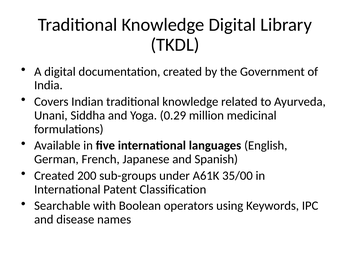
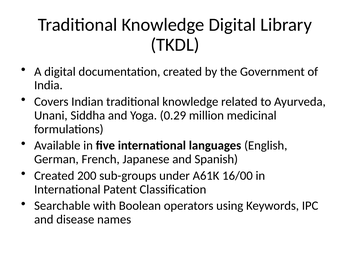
35/00: 35/00 -> 16/00 (237, 175)
